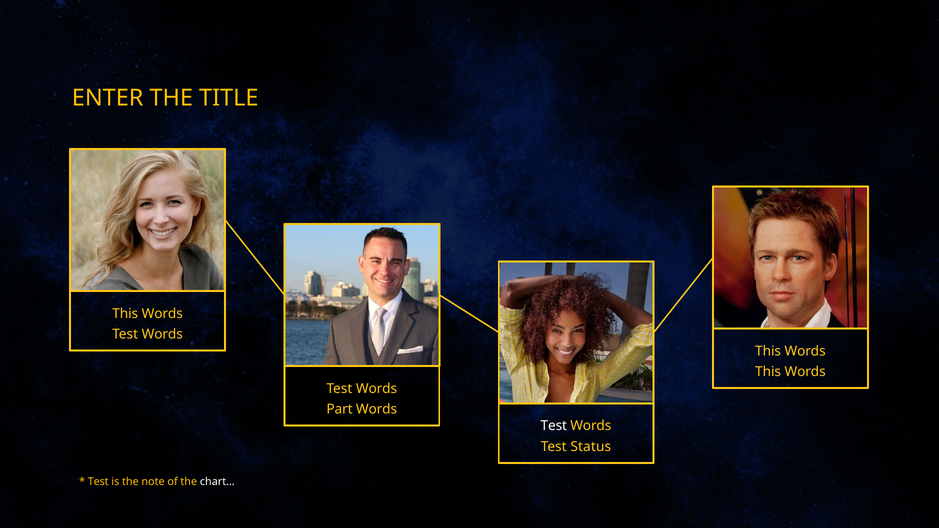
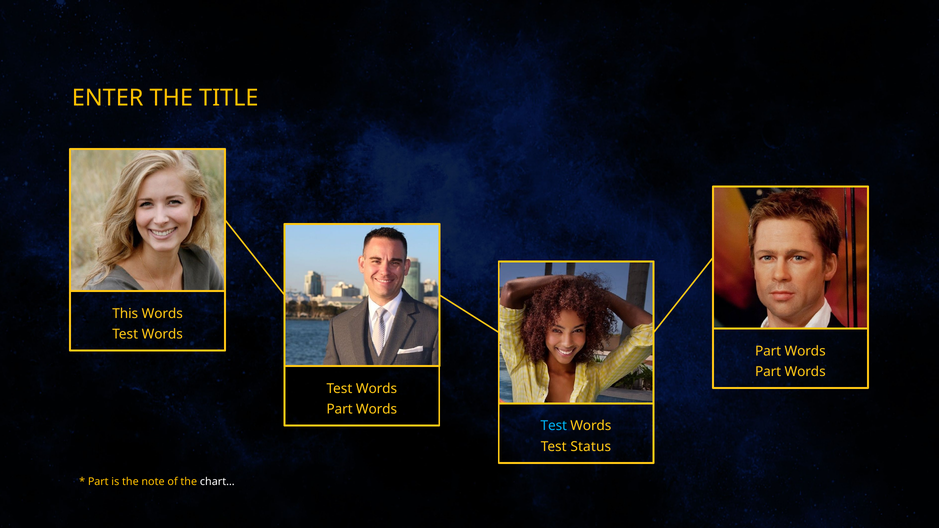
This: This -> Part (768, 351)
This: This -> Part (768, 372)
Test colour: white -> light blue (554, 426)
Test: Test -> Part (98, 482)
